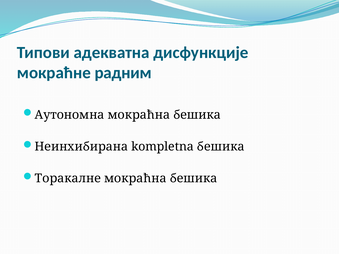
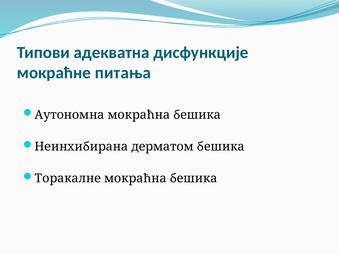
радним: радним -> питања (123, 73)
kompletna: kompletna -> дерматом (163, 147)
